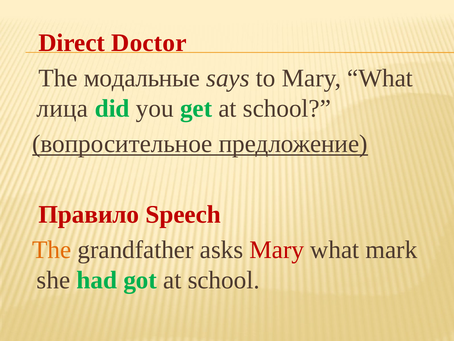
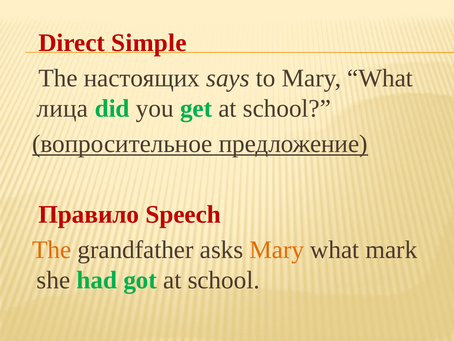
Doctor: Doctor -> Simple (149, 43)
модальные: модальные -> настоящих (142, 78)
Mary colour: red -> orange (277, 249)
